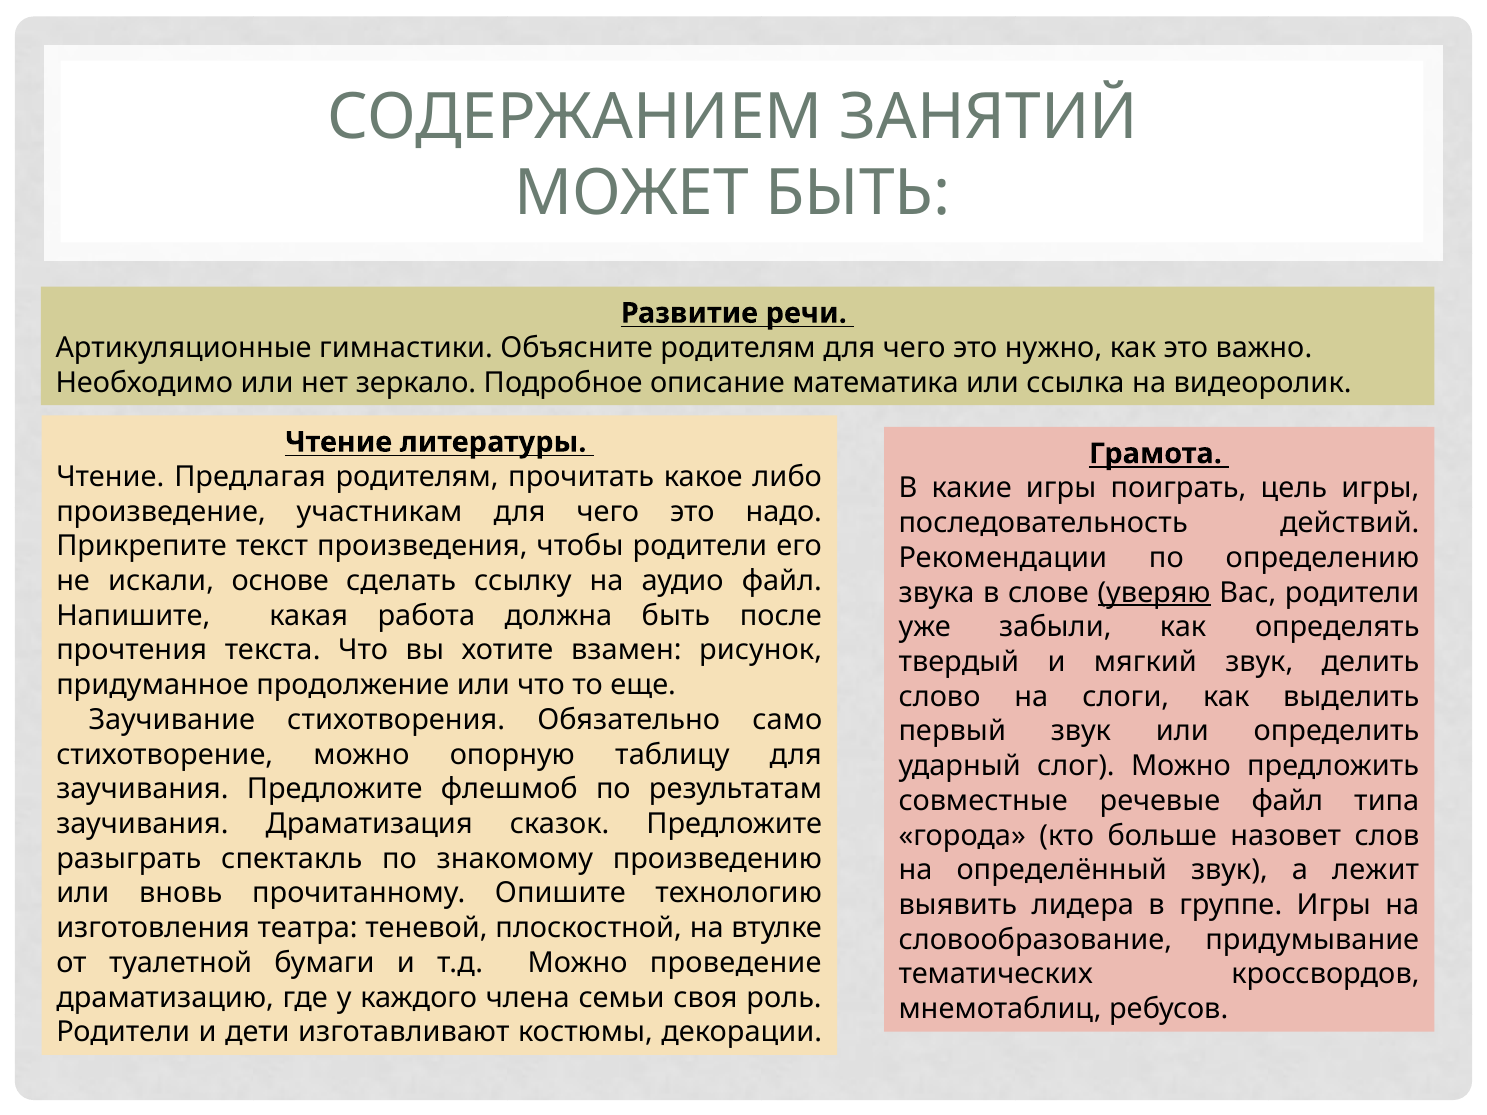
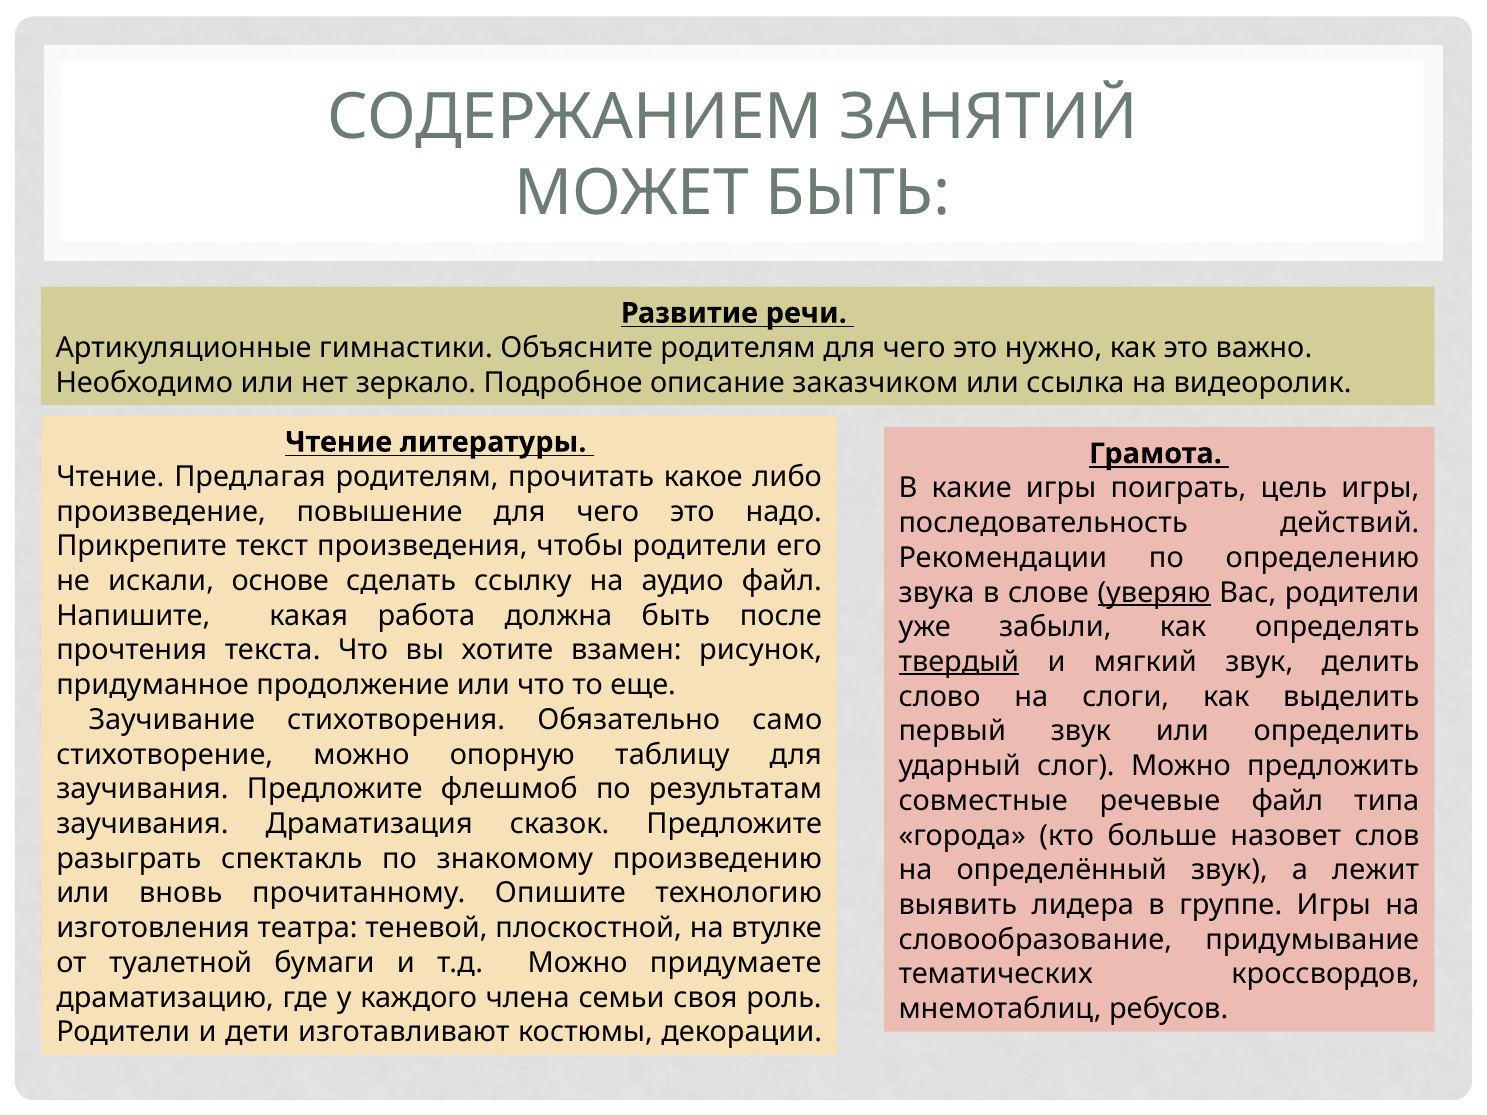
математика: математика -> заказчиком (875, 383)
участникам: участникам -> повышение (380, 512)
твердый underline: none -> present (959, 662)
проведение: проведение -> придумаете (736, 963)
